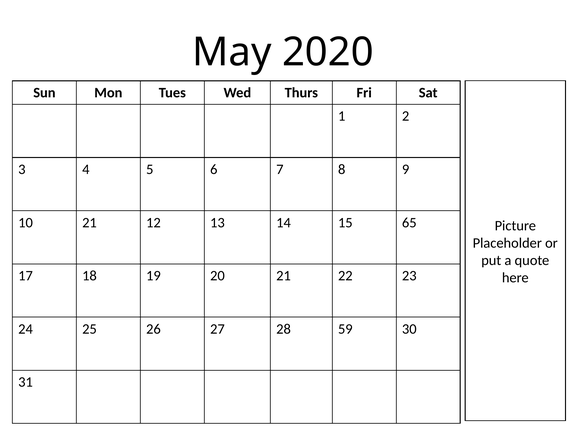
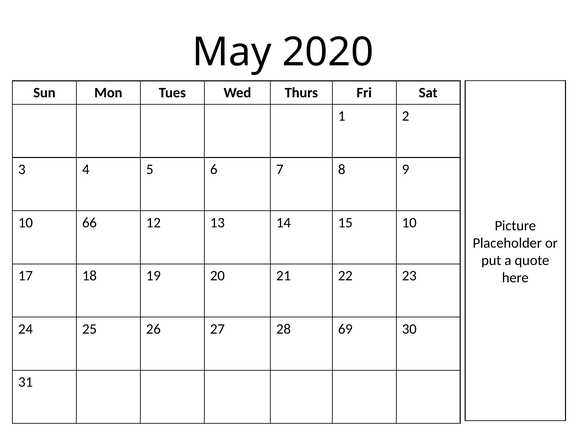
10 21: 21 -> 66 (89, 222)
15 65: 65 -> 10 (409, 222)
59: 59 -> 69 (345, 329)
